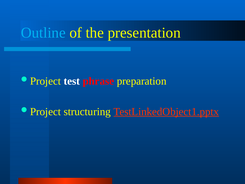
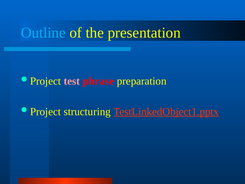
test colour: white -> pink (72, 81)
